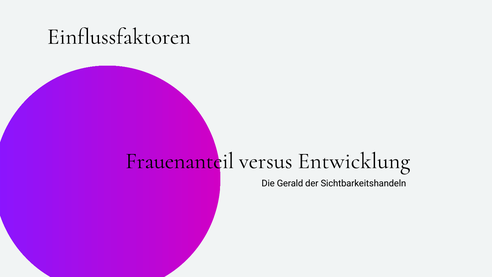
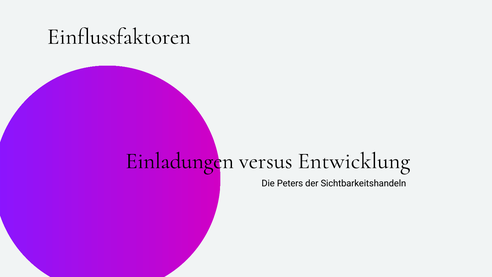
Frauenanteil: Frauenanteil -> Einladungen (180, 161)
Gerald: Gerald -> Peters (290, 183)
